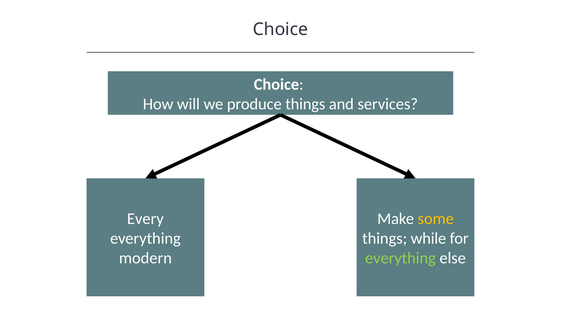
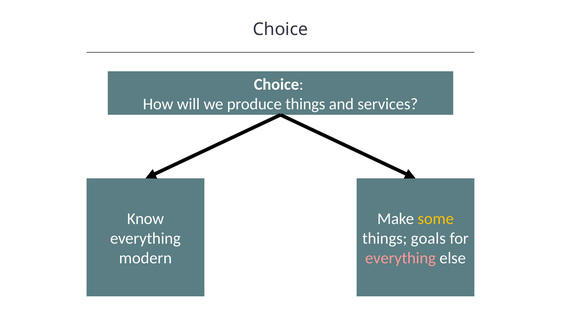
Every: Every -> Know (146, 218)
while: while -> goals (428, 238)
everything colour: light green -> pink (400, 258)
